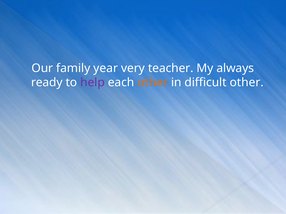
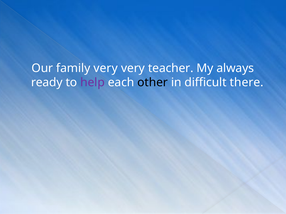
family year: year -> very (106, 68)
other colour: orange -> black (153, 83)
difficult other: other -> there (247, 83)
